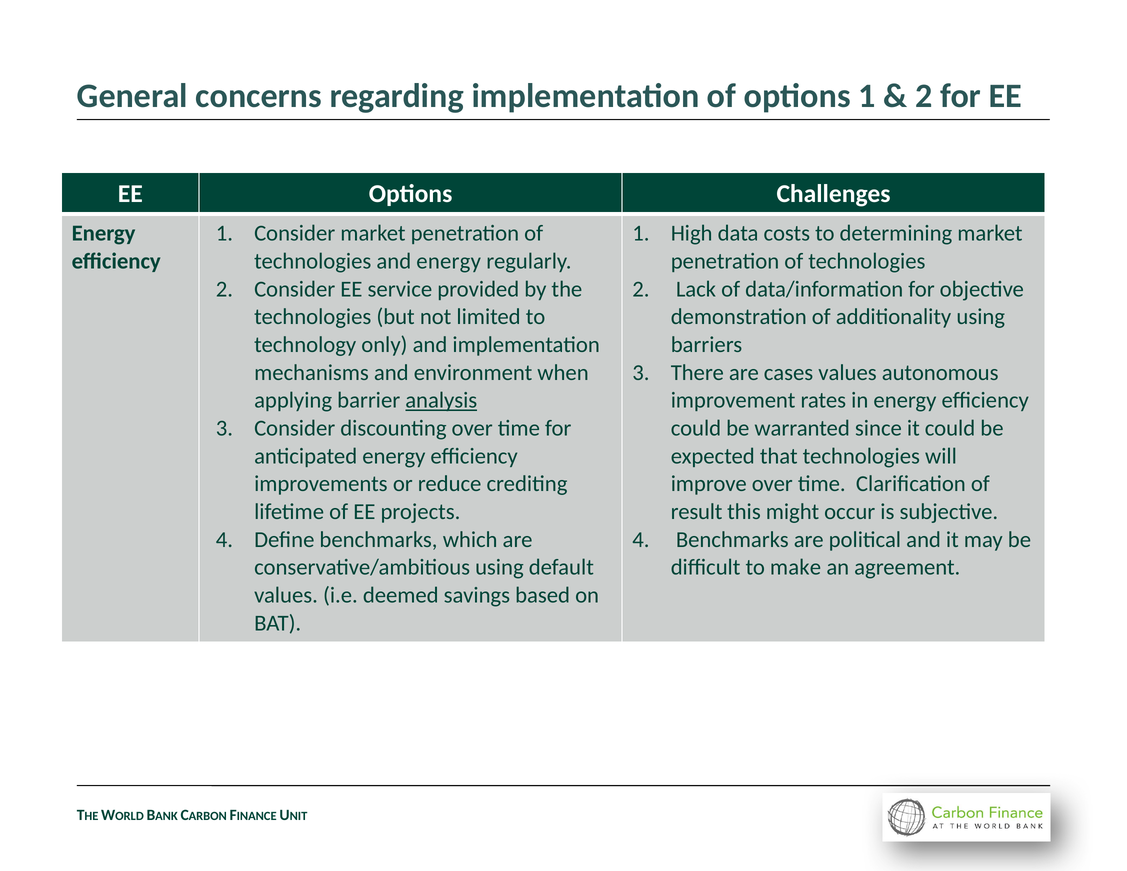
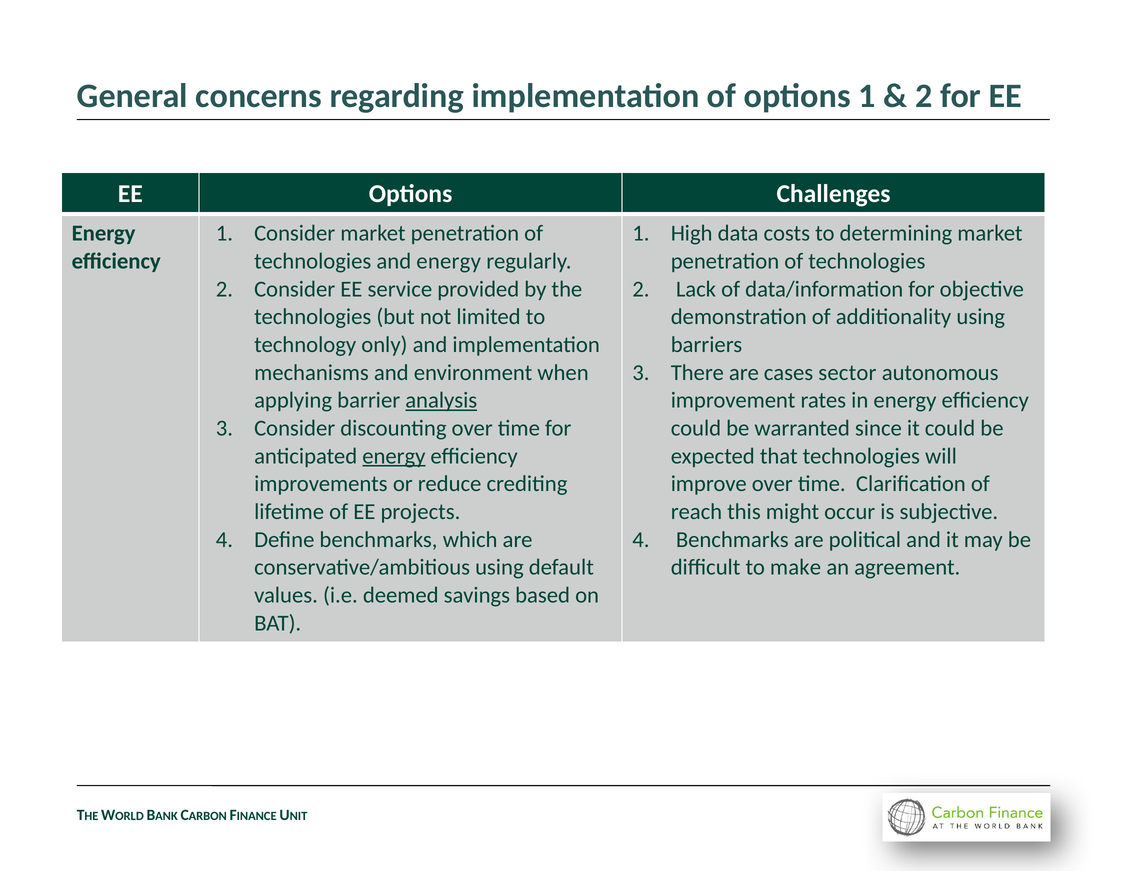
cases values: values -> sector (847, 373)
energy underline: none -> present (394, 456)
result: result -> reach (696, 512)
